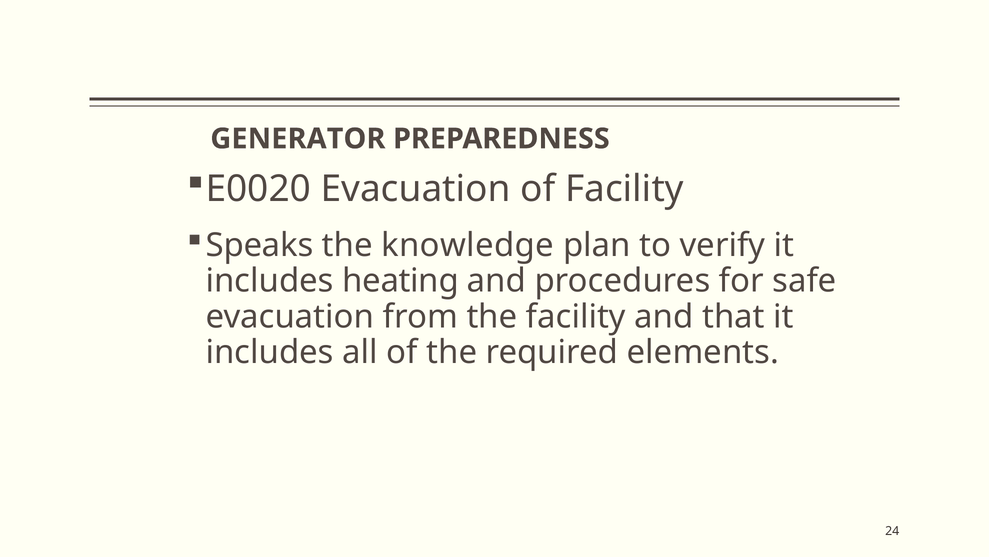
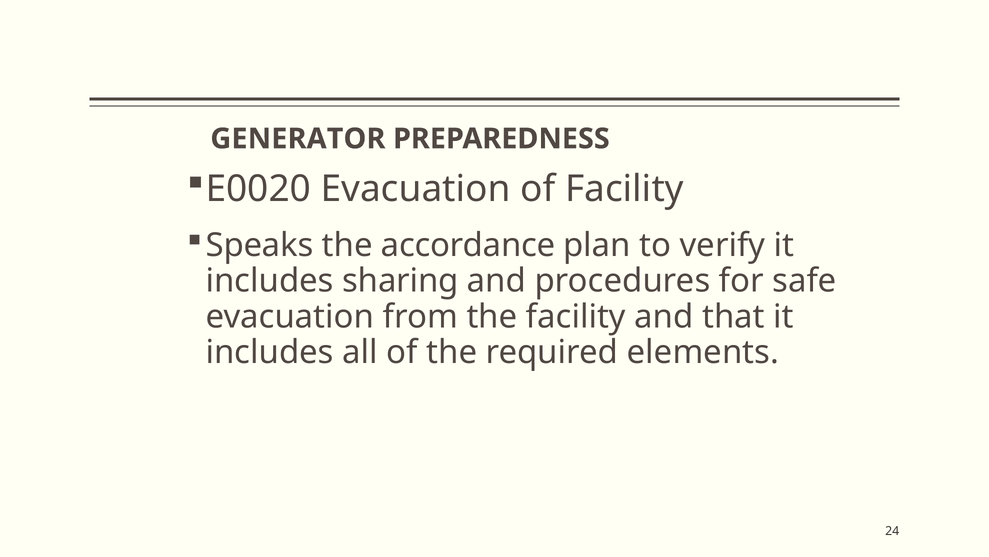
knowledge: knowledge -> accordance (468, 245)
heating: heating -> sharing (400, 281)
